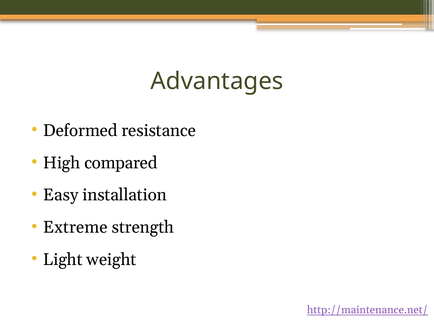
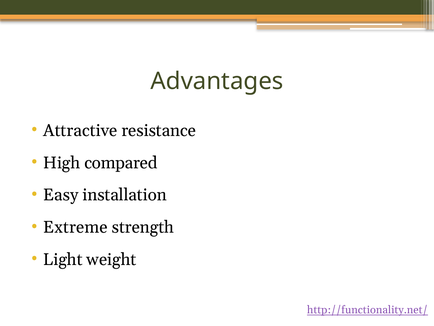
Deformed: Deformed -> Attractive (80, 130)
http://maintenance.net/: http://maintenance.net/ -> http://functionality.net/ (367, 310)
